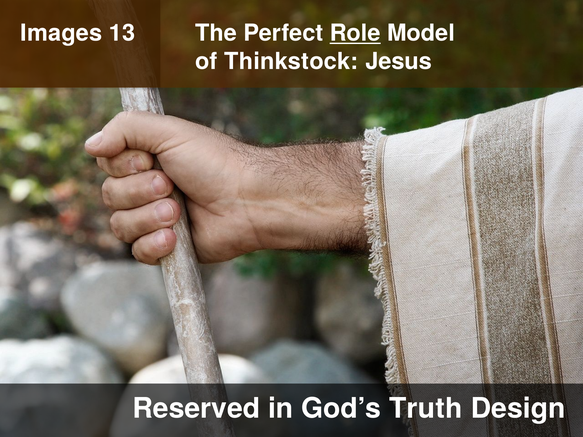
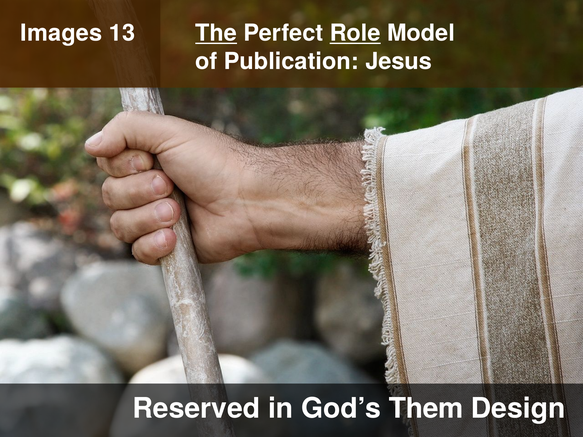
The underline: none -> present (216, 33)
Thinkstock: Thinkstock -> Publication (291, 61)
Truth: Truth -> Them (426, 409)
